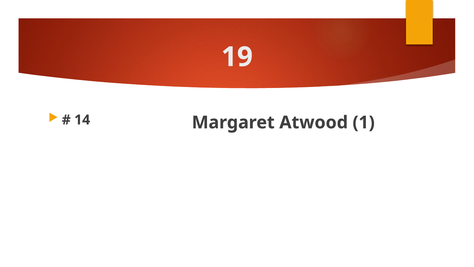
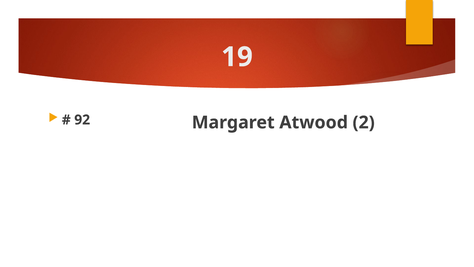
14: 14 -> 92 (82, 120)
1: 1 -> 2 (364, 122)
